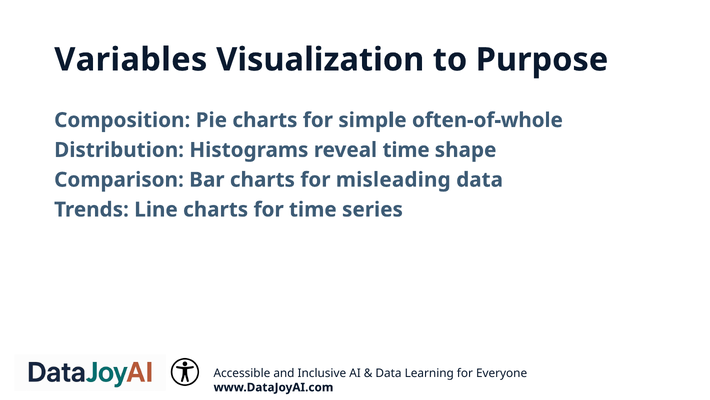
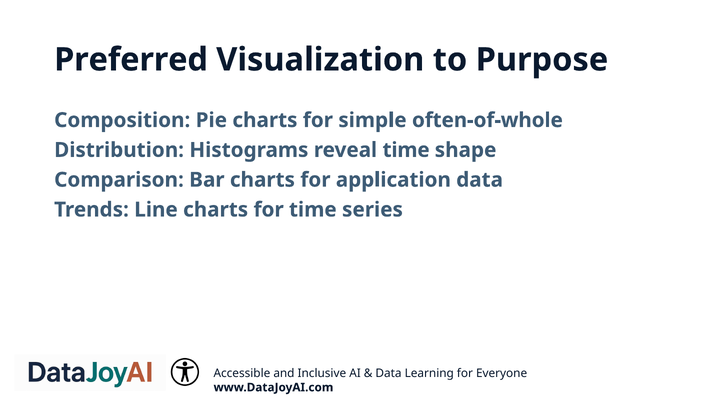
Variables: Variables -> Preferred (131, 60)
misleading: misleading -> application (393, 180)
